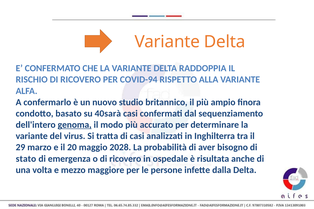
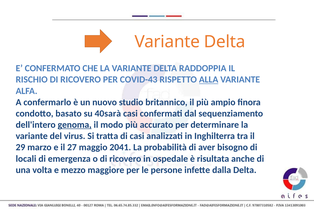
COVID-94: COVID-94 -> COVID-43 (139, 80)
ALLA underline: none -> present (209, 80)
20: 20 -> 27 (72, 148)
2028: 2028 -> 2041 (120, 148)
stato: stato -> locali (26, 159)
